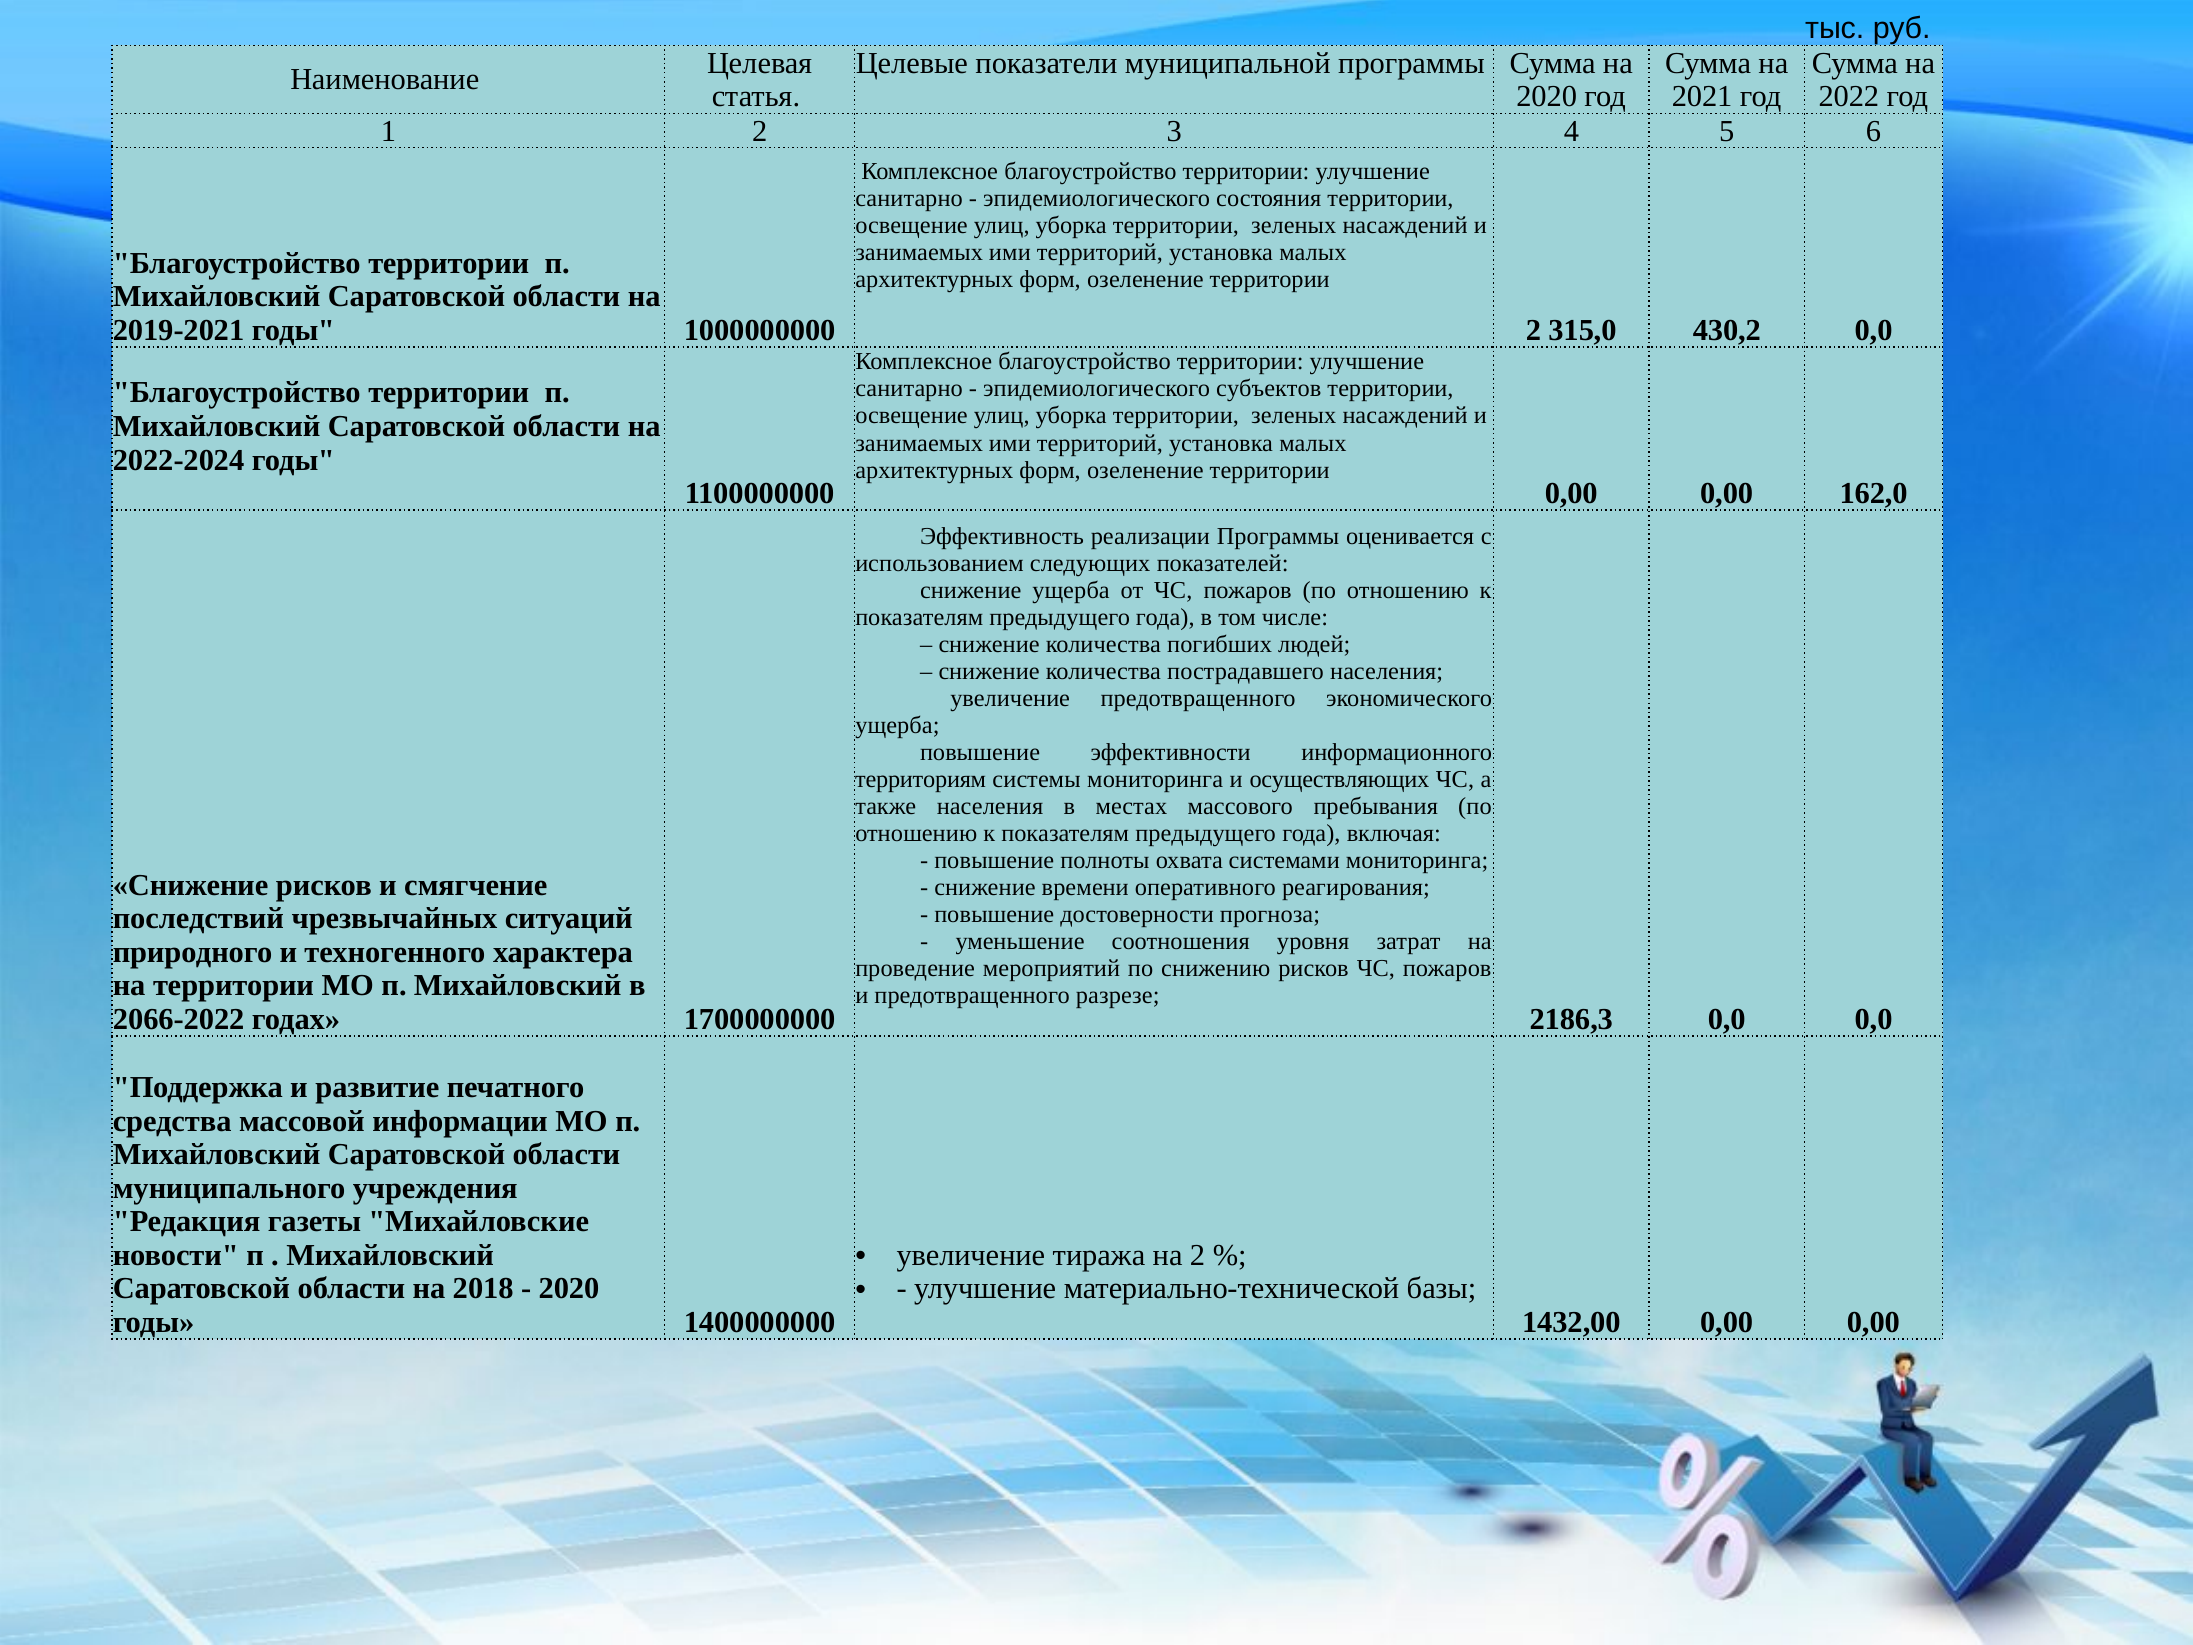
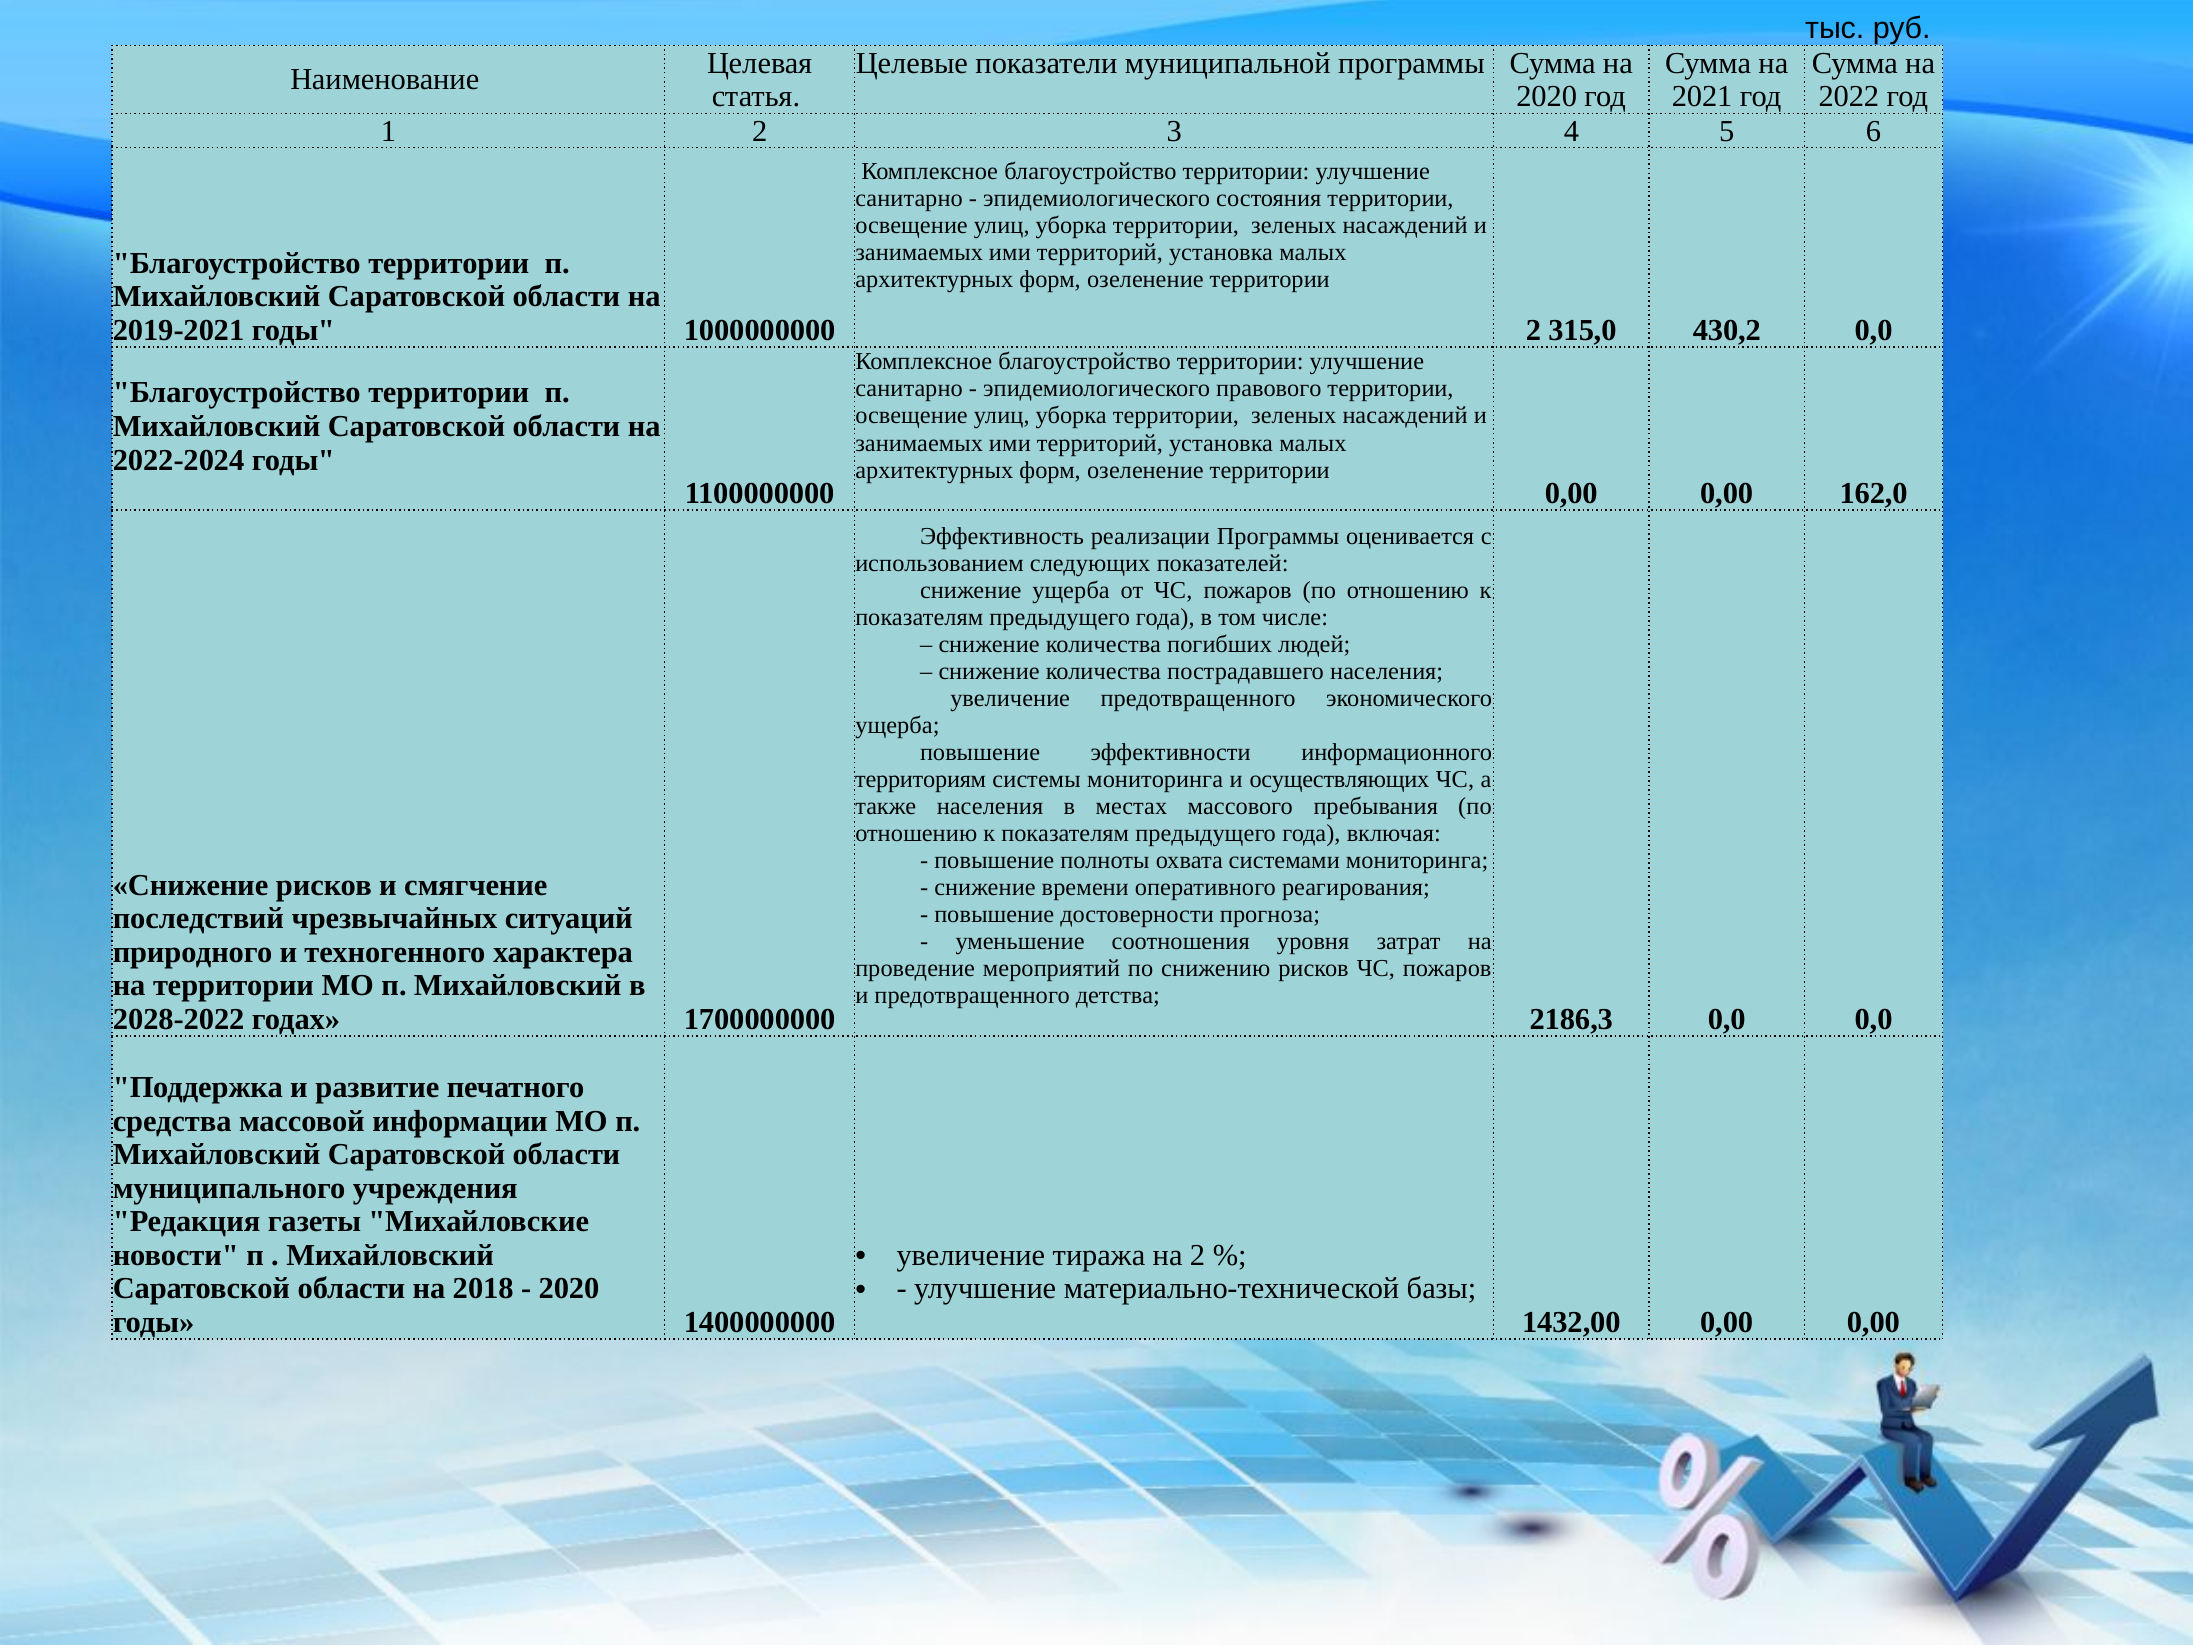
субъектов: субъектов -> правового (1269, 389)
разрезе: разрезе -> детства (1118, 996)
2066-2022: 2066-2022 -> 2028-2022 (179, 1019)
